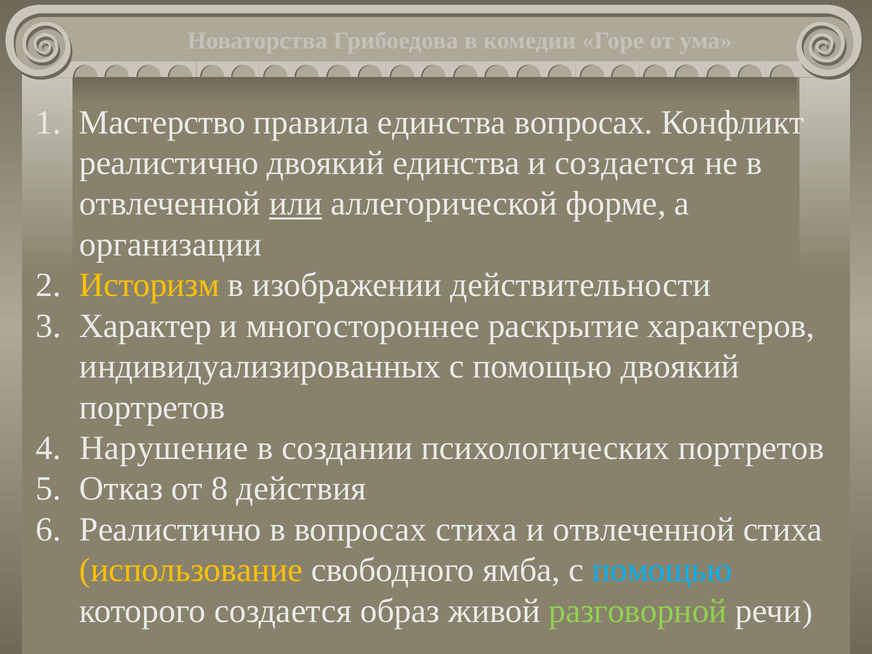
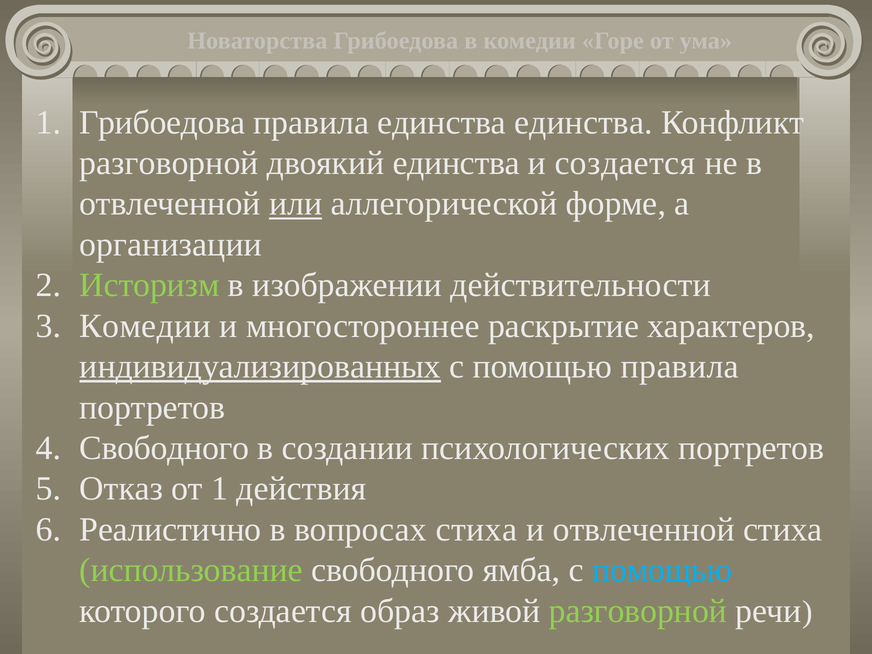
Мастерство: Мастерство -> Грибоедова (162, 122)
единства вопросах: вопросах -> единства (583, 122)
реалистично: реалистично -> разговорной (169, 163)
Историзм colour: yellow -> light green (150, 285)
Характер: Характер -> Комедии (145, 326)
индивидуализированных underline: none -> present (260, 367)
помощью двоякий: двоякий -> правила (680, 367)
Нарушение: Нарушение -> Свободного (164, 448)
от 8: 8 -> 1 (220, 489)
использование colour: yellow -> light green (191, 570)
